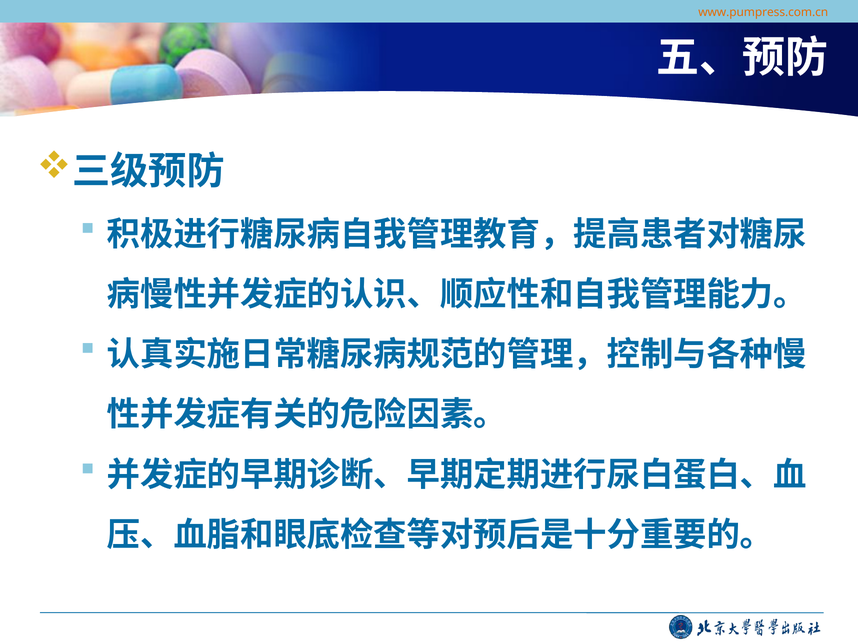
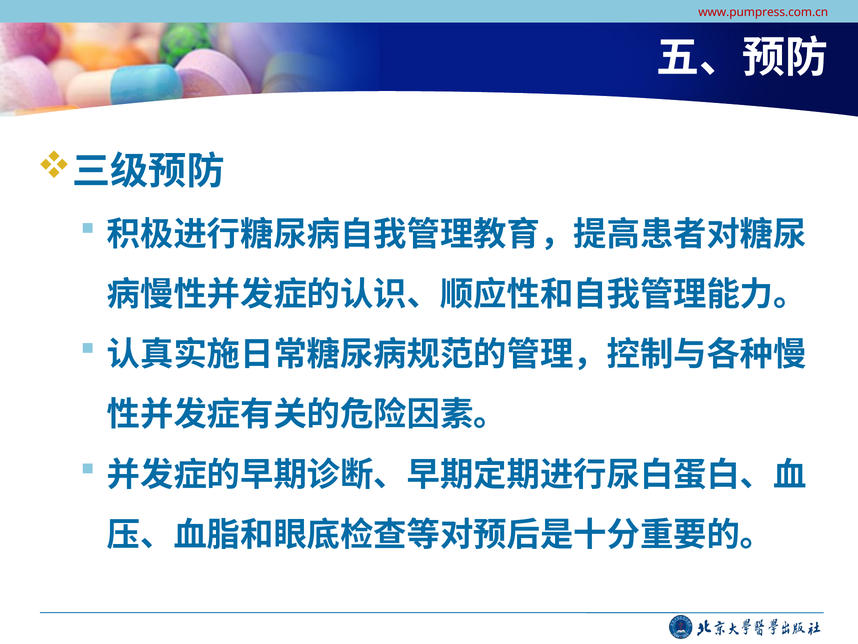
www.pumpress.com.cn colour: orange -> red (763, 12)
